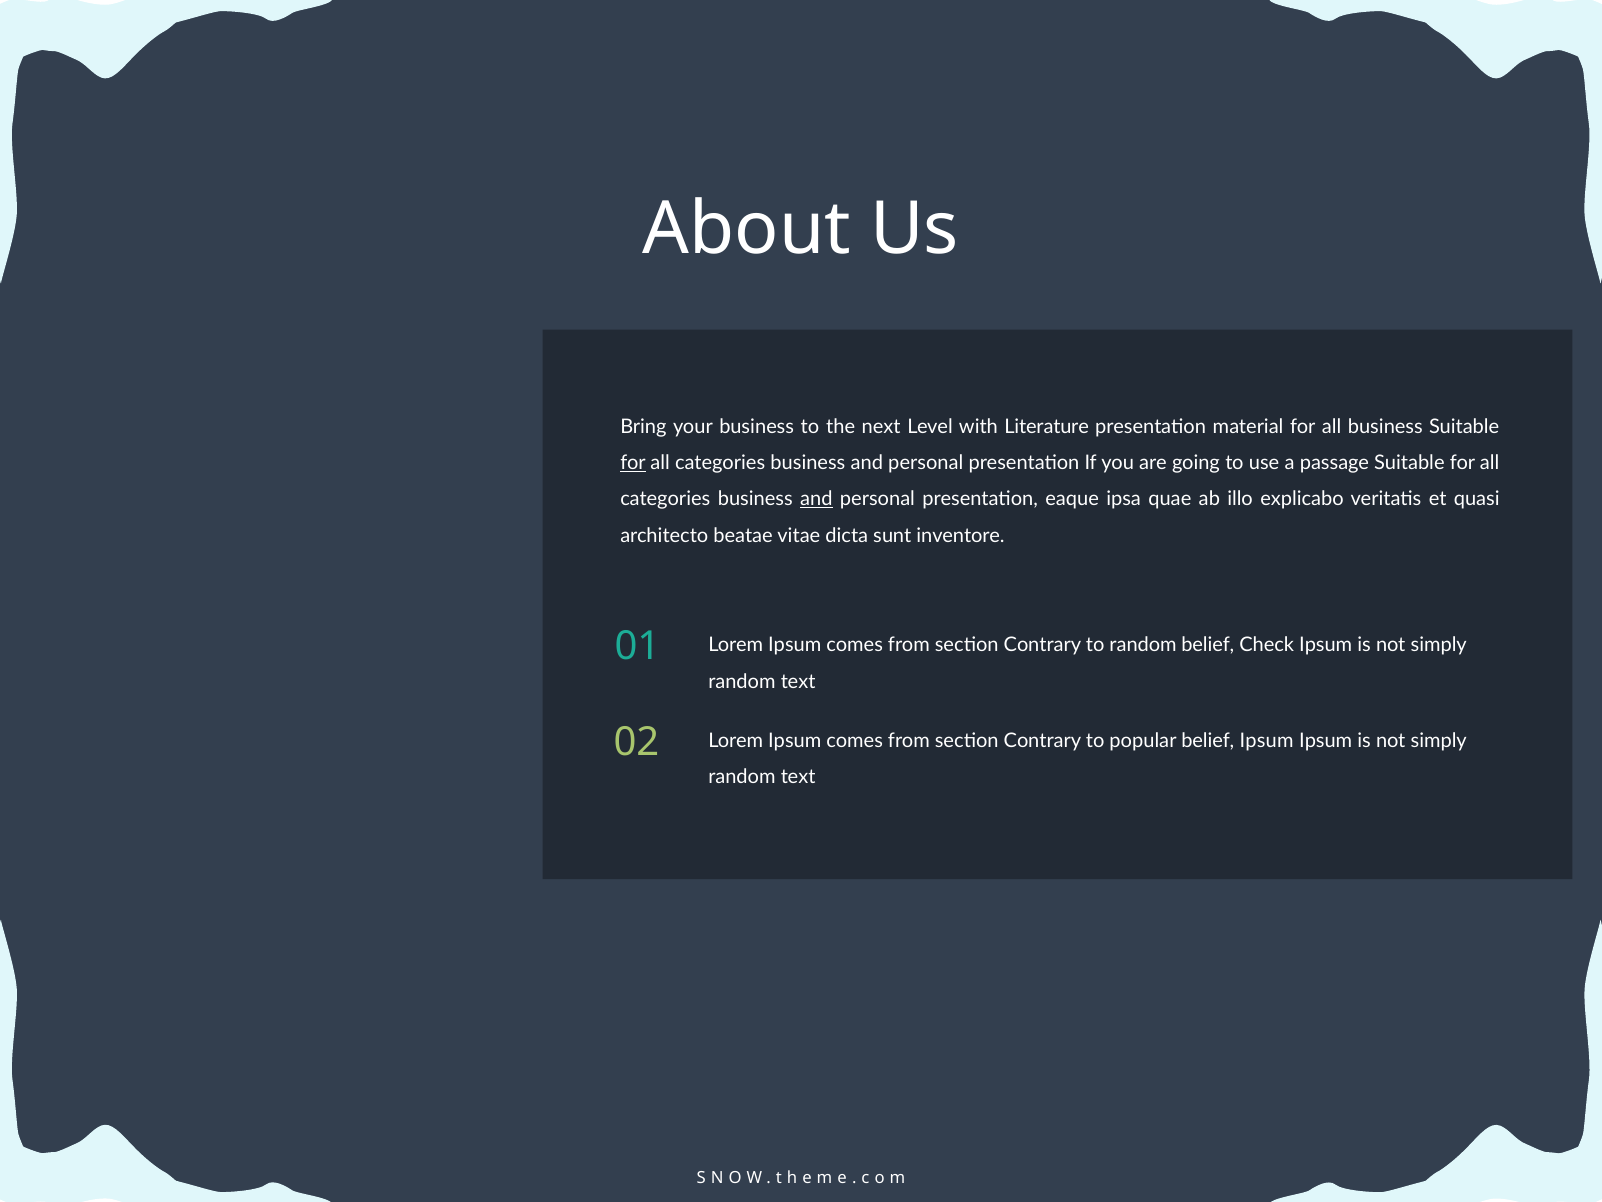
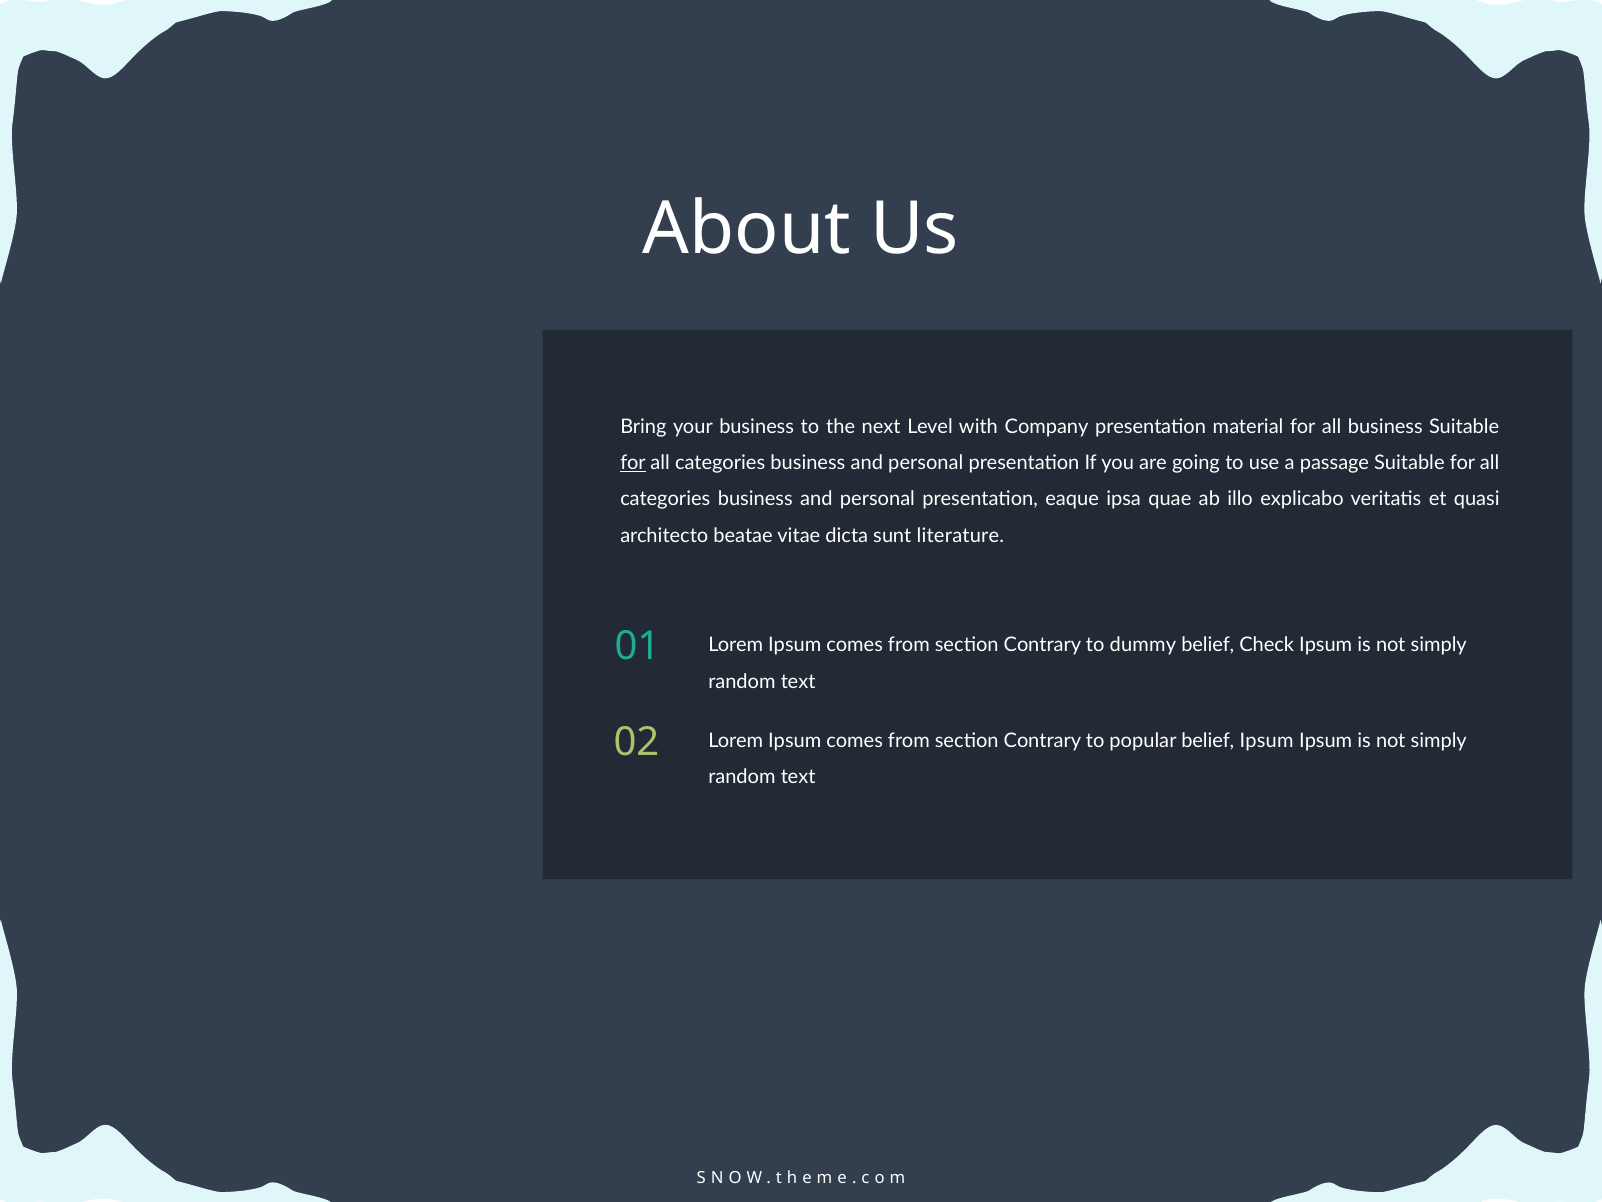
Literature: Literature -> Company (1047, 427)
and underline: present -> none (816, 499)
inventore: inventore -> literature (960, 535)
to random: random -> dummy (1143, 645)
